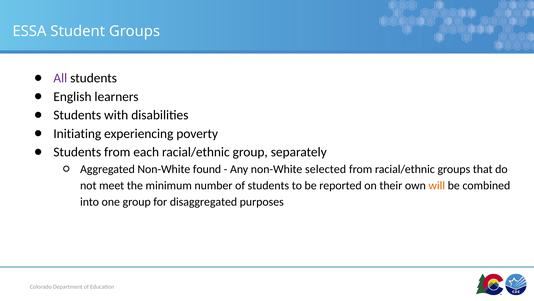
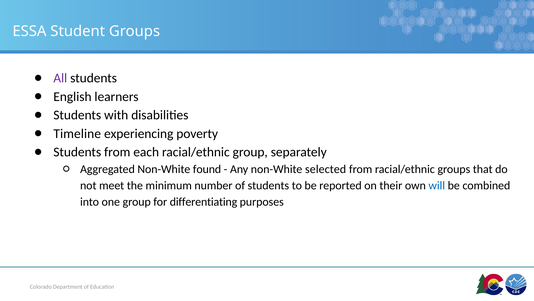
Initiating: Initiating -> Timeline (77, 133)
will colour: orange -> blue (437, 185)
disaggregated: disaggregated -> differentiating (204, 202)
